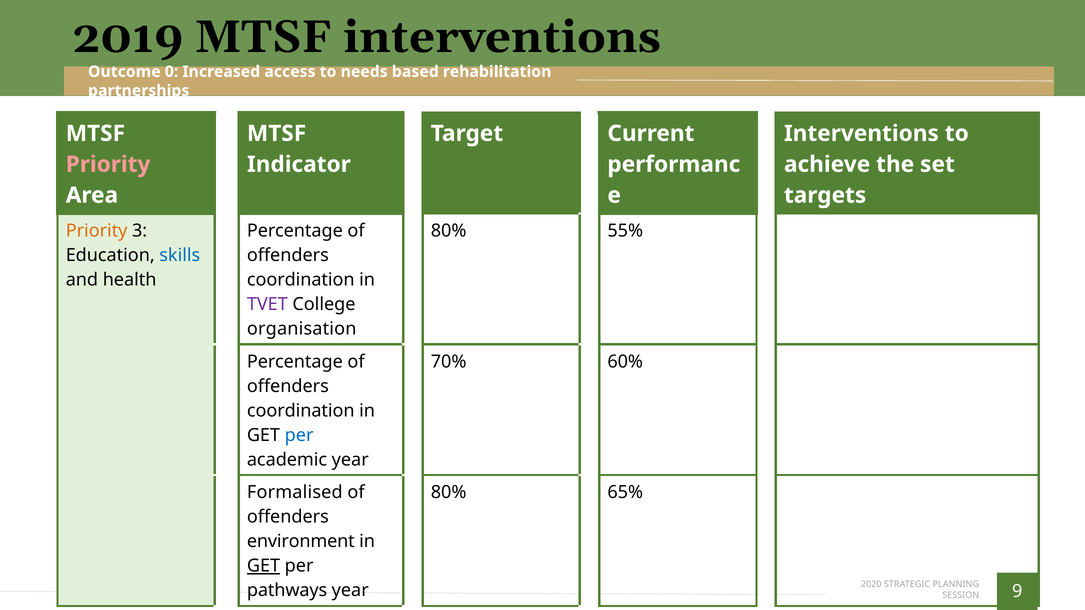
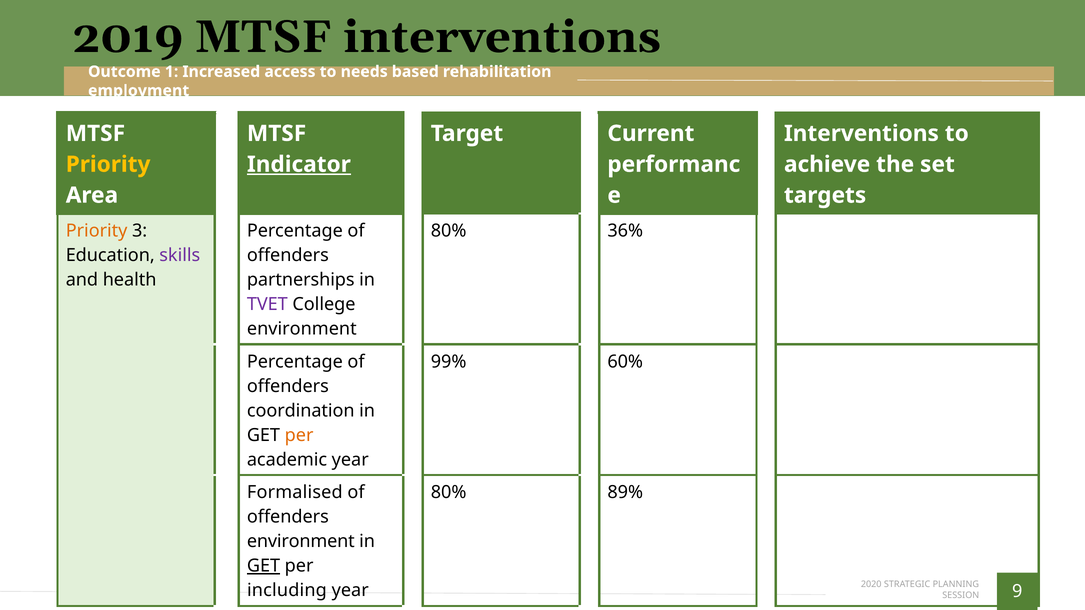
0: 0 -> 1 (172, 72)
partnerships: partnerships -> employment (139, 91)
Priority colour: pink -> yellow (108, 164)
Indicator underline: none -> present (299, 164)
55%: 55% -> 36% (625, 231)
skills colour: blue -> purple (180, 255)
coordination: coordination -> partnerships (301, 280)
organisation: organisation -> environment (302, 329)
70%: 70% -> 99% (449, 362)
per colour: blue -> orange (299, 435)
65%: 65% -> 89% (625, 493)
pathways: pathways -> including (287, 591)
